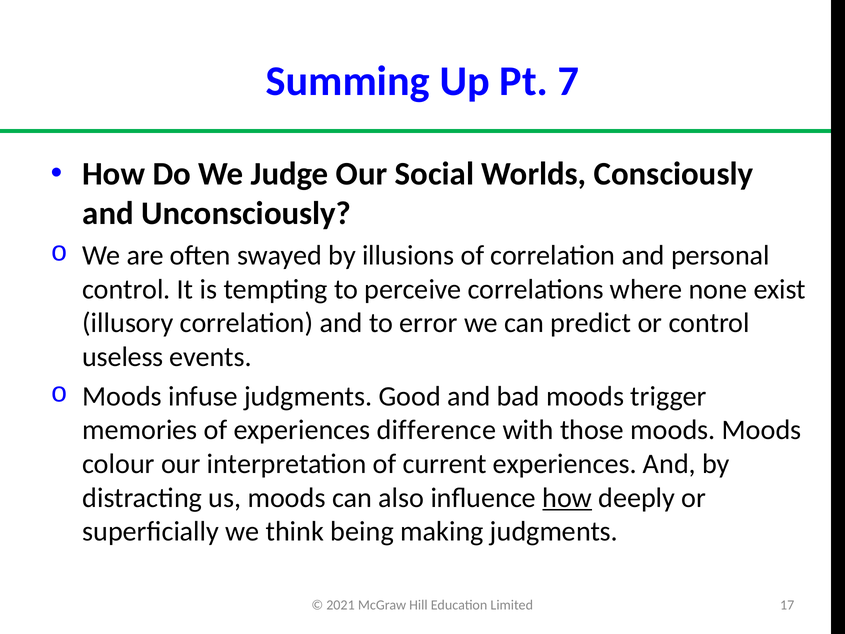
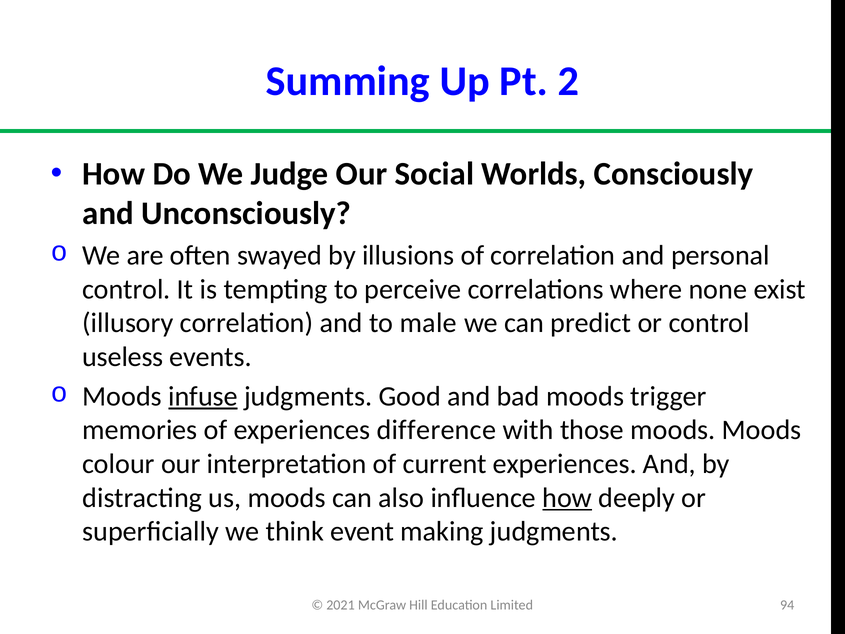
7: 7 -> 2 (568, 81)
error: error -> male (428, 323)
infuse underline: none -> present (203, 396)
being: being -> event (362, 531)
17: 17 -> 94 (787, 605)
